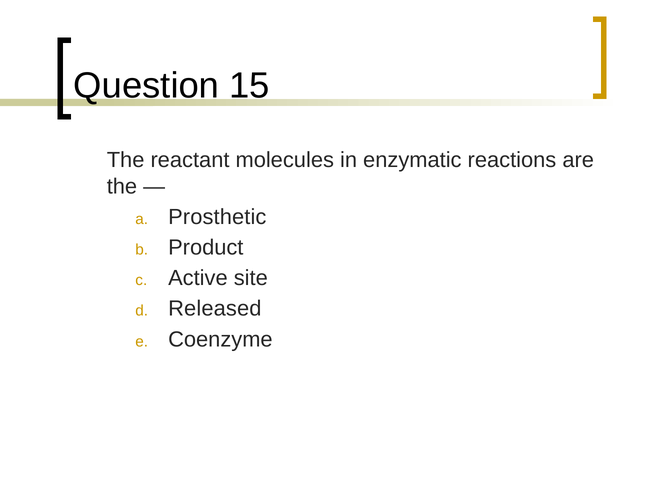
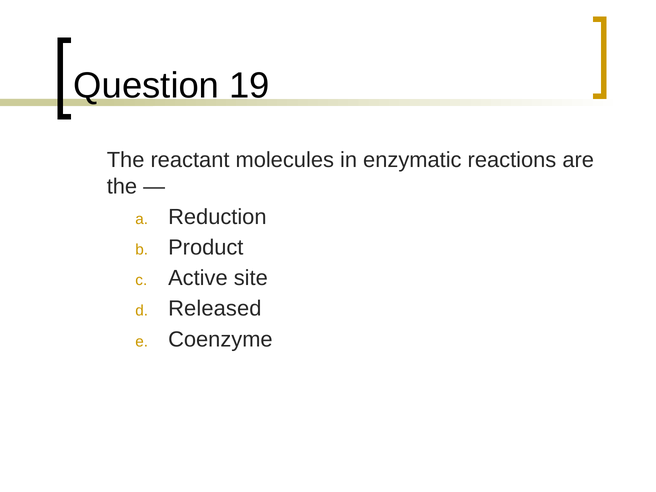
15: 15 -> 19 (249, 86)
Prosthetic: Prosthetic -> Reduction (217, 217)
